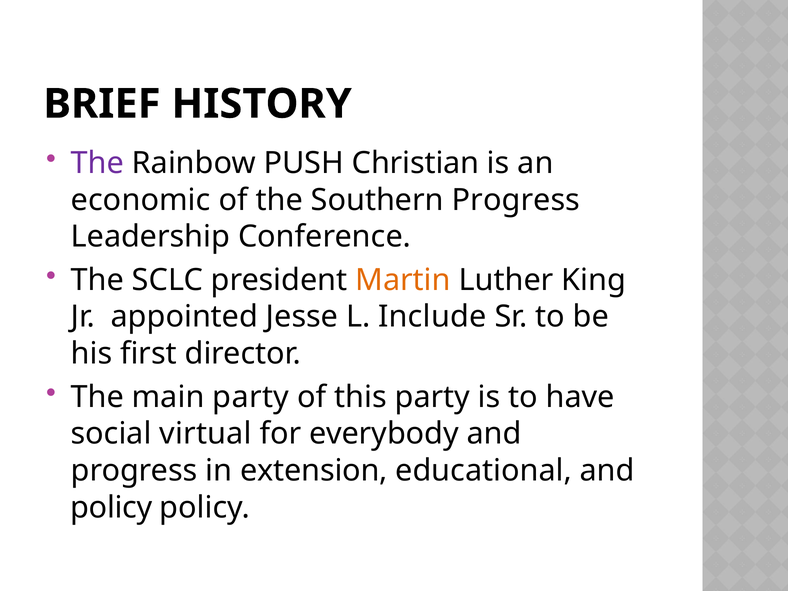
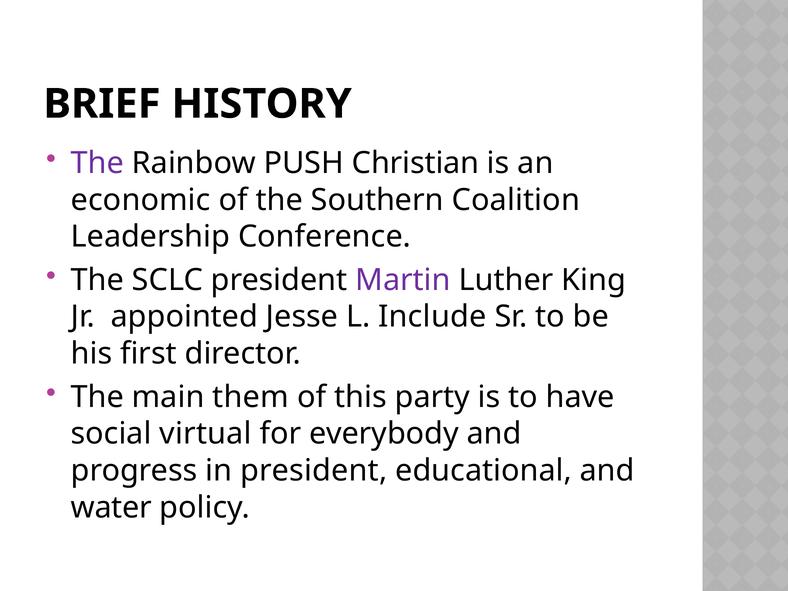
Southern Progress: Progress -> Coalition (516, 200)
Martin colour: orange -> purple (403, 280)
main party: party -> them (251, 397)
in extension: extension -> president (314, 471)
policy: policy -> water (111, 507)
